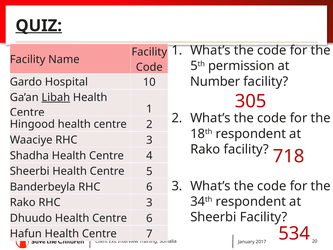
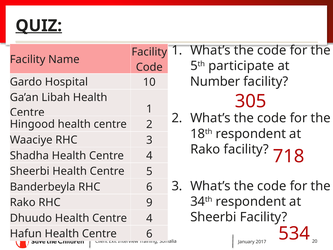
permission: permission -> participate (241, 66)
Libah underline: present -> none (56, 97)
Rako RHC 3: 3 -> 9 (149, 203)
Dhuudo Health Centre 6: 6 -> 4 (149, 218)
7: 7 -> 6 (149, 234)
